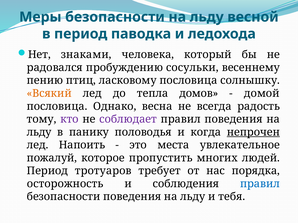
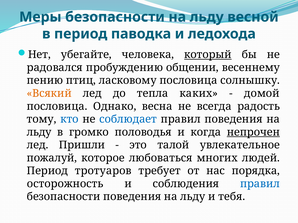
знаками: знаками -> убегайте (86, 55)
который underline: none -> present (208, 55)
сосульки: сосульки -> общении (192, 68)
домов: домов -> каких (199, 94)
кто colour: purple -> blue (69, 119)
соблюдает colour: purple -> blue (128, 119)
панику: панику -> громко (89, 132)
Напоить: Напоить -> Пришли (82, 145)
места: места -> талой (173, 145)
пропустить: пропустить -> любоваться (161, 158)
